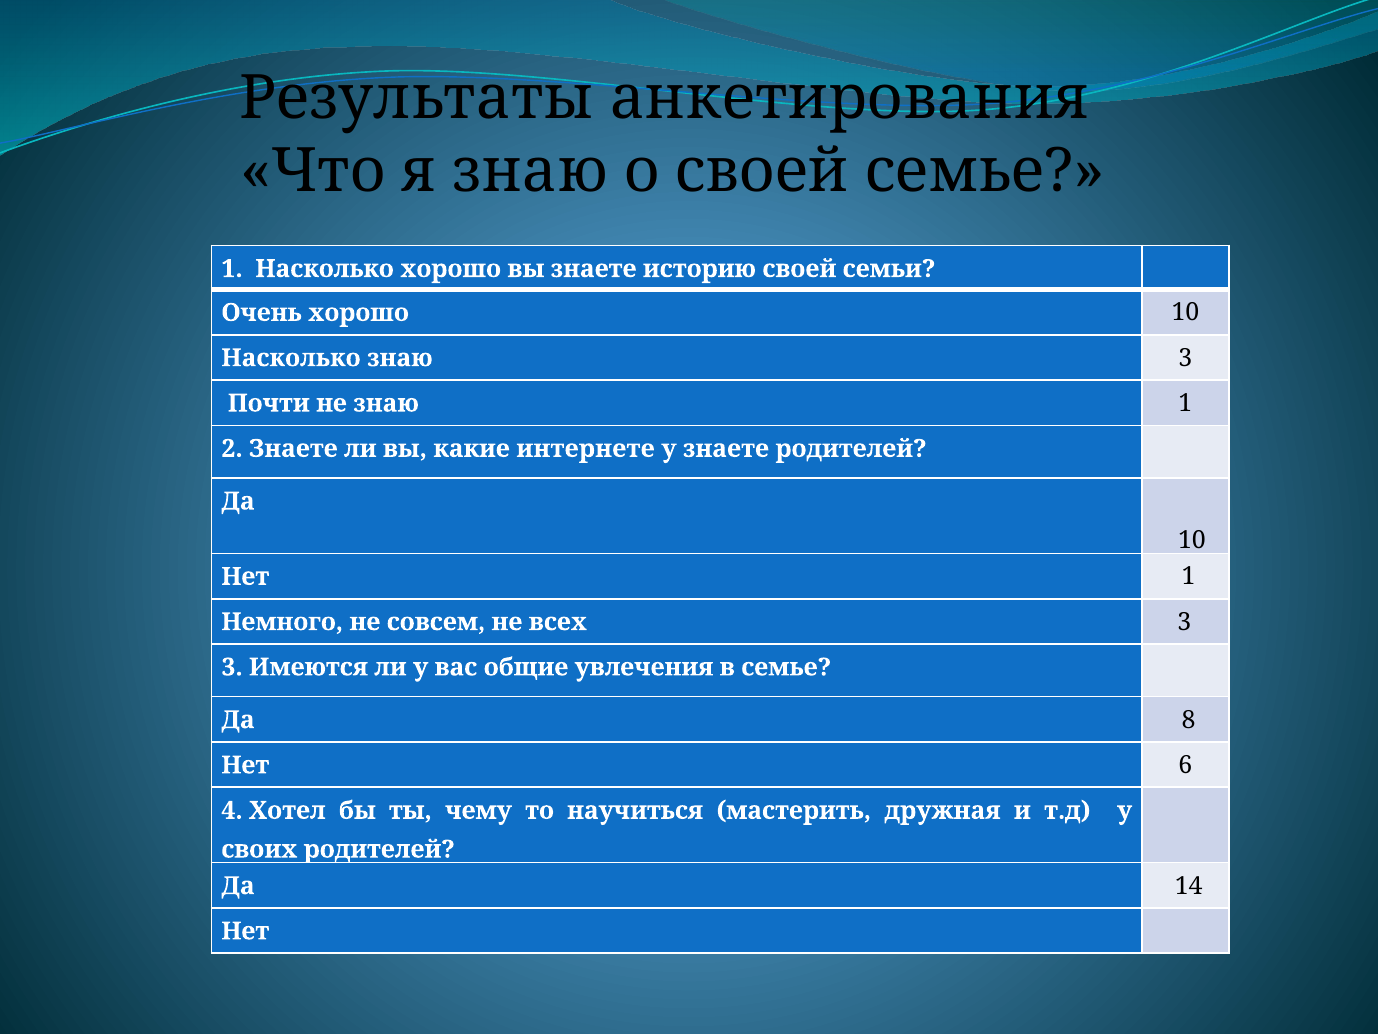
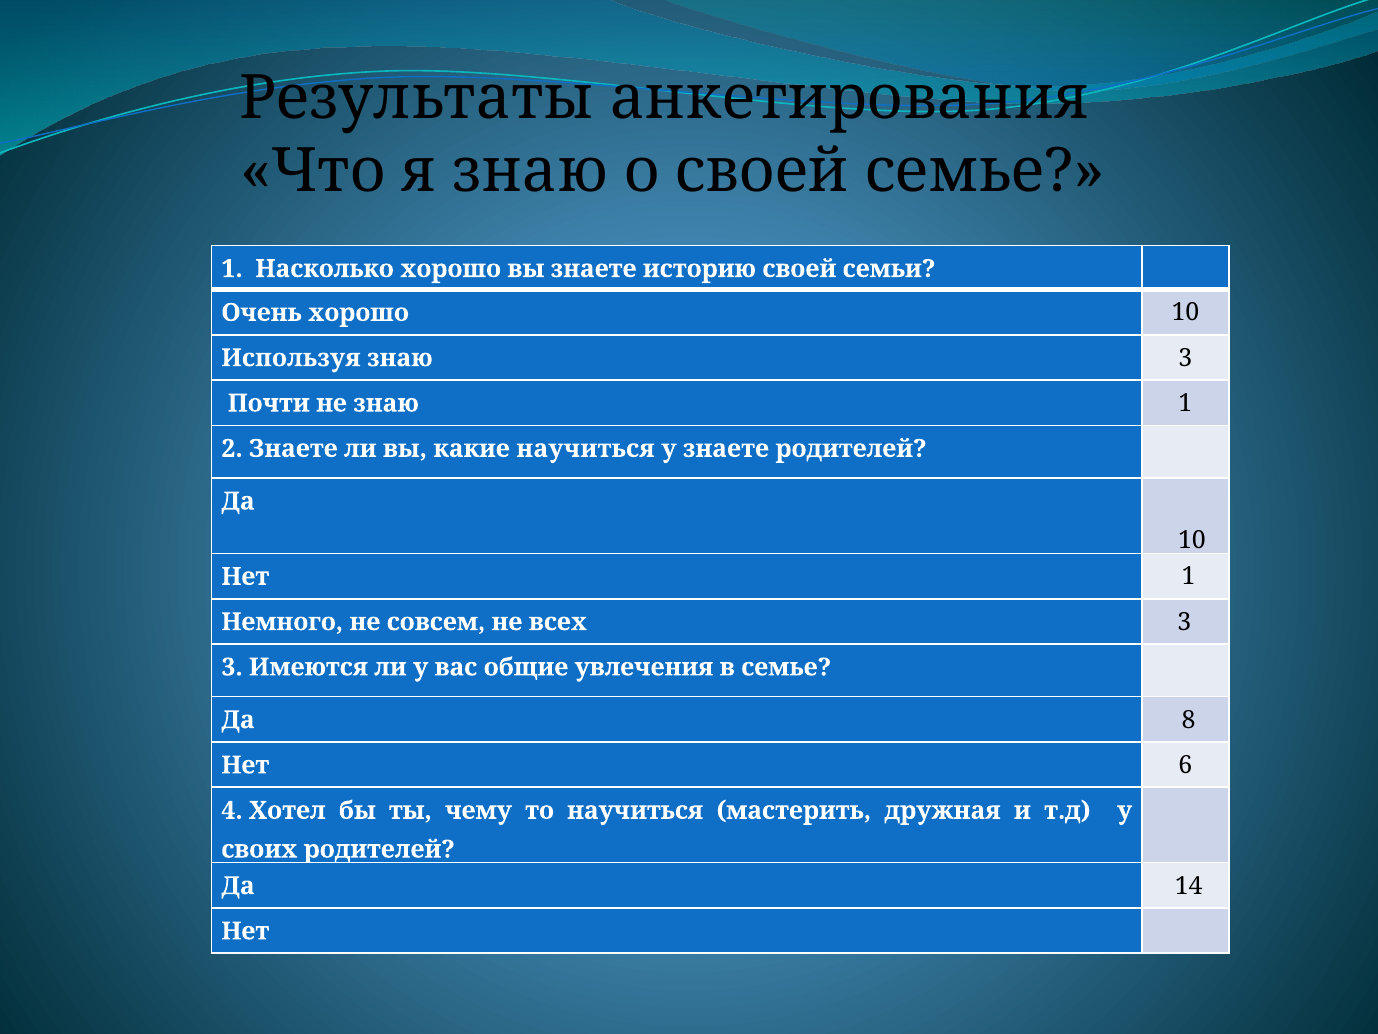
Насколько: Насколько -> Используя (291, 358)
какие интернете: интернете -> научиться (585, 448)
